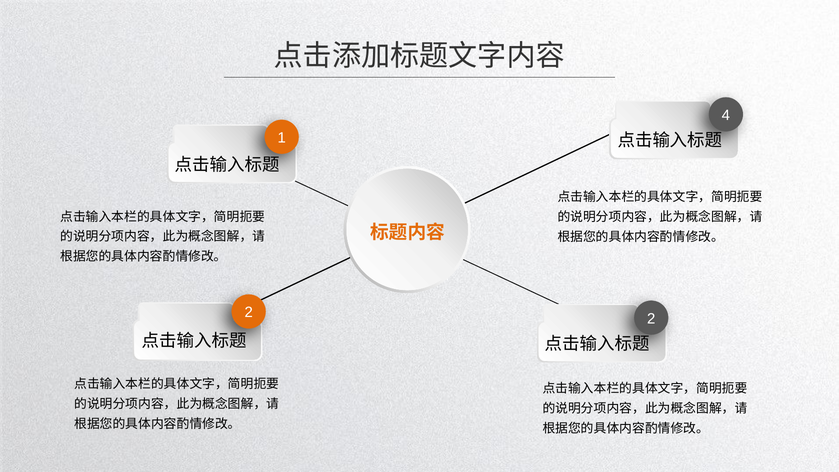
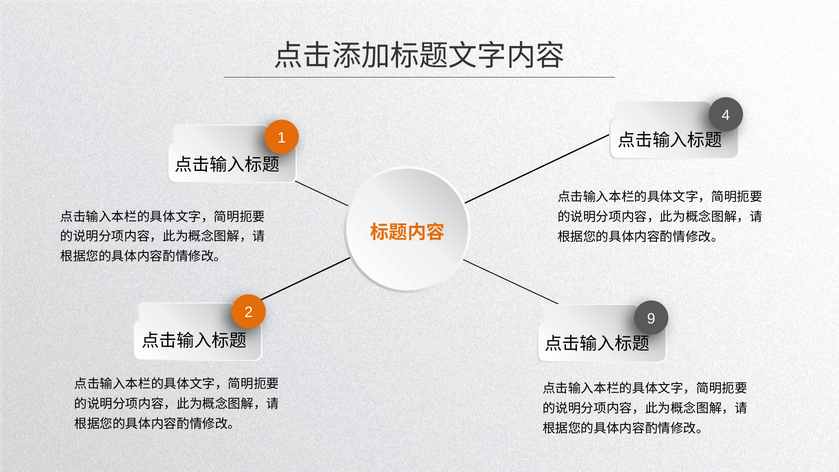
2 2: 2 -> 9 (651, 319)
